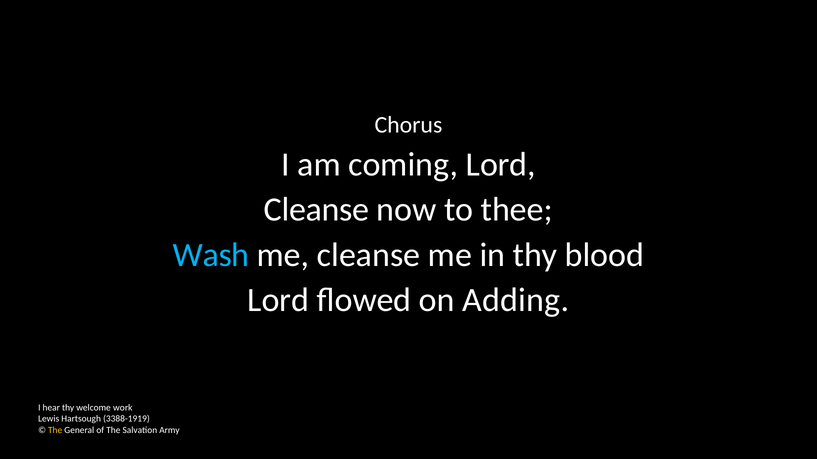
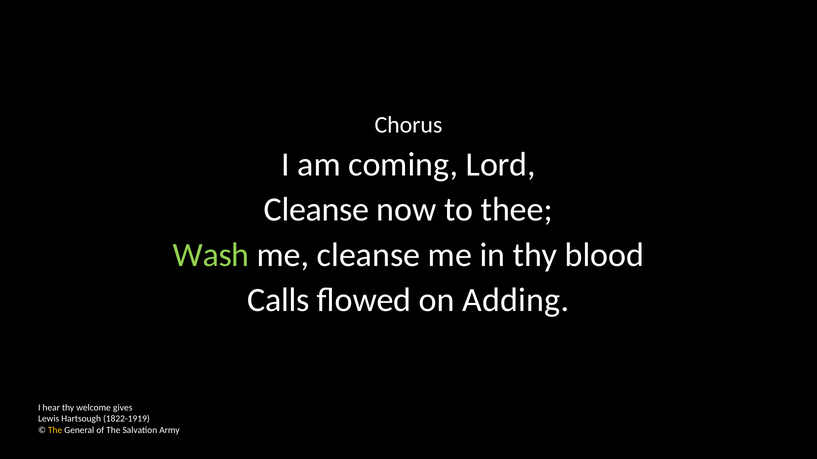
Wash colour: light blue -> light green (211, 255)
Lord: Lord -> Calls (278, 300)
work: work -> gives (123, 408)
3388-1919: 3388-1919 -> 1822-1919 (126, 419)
